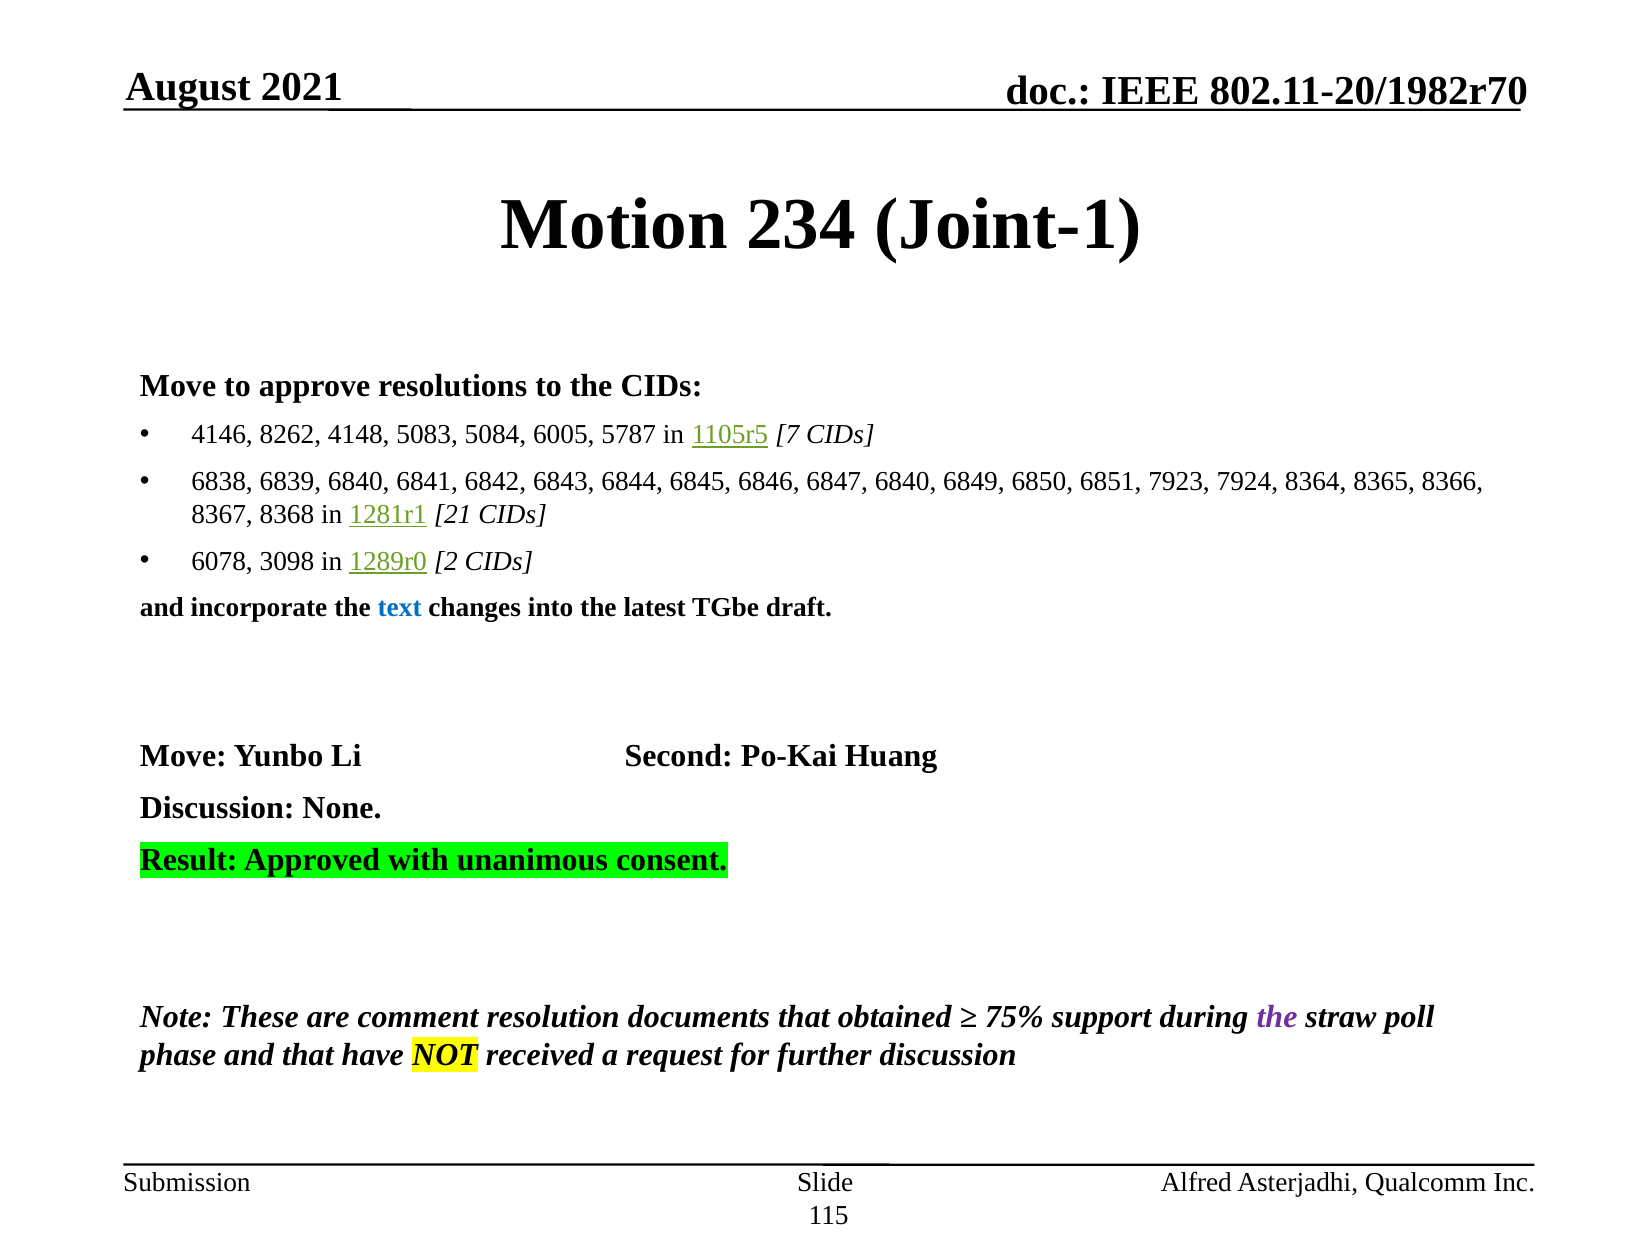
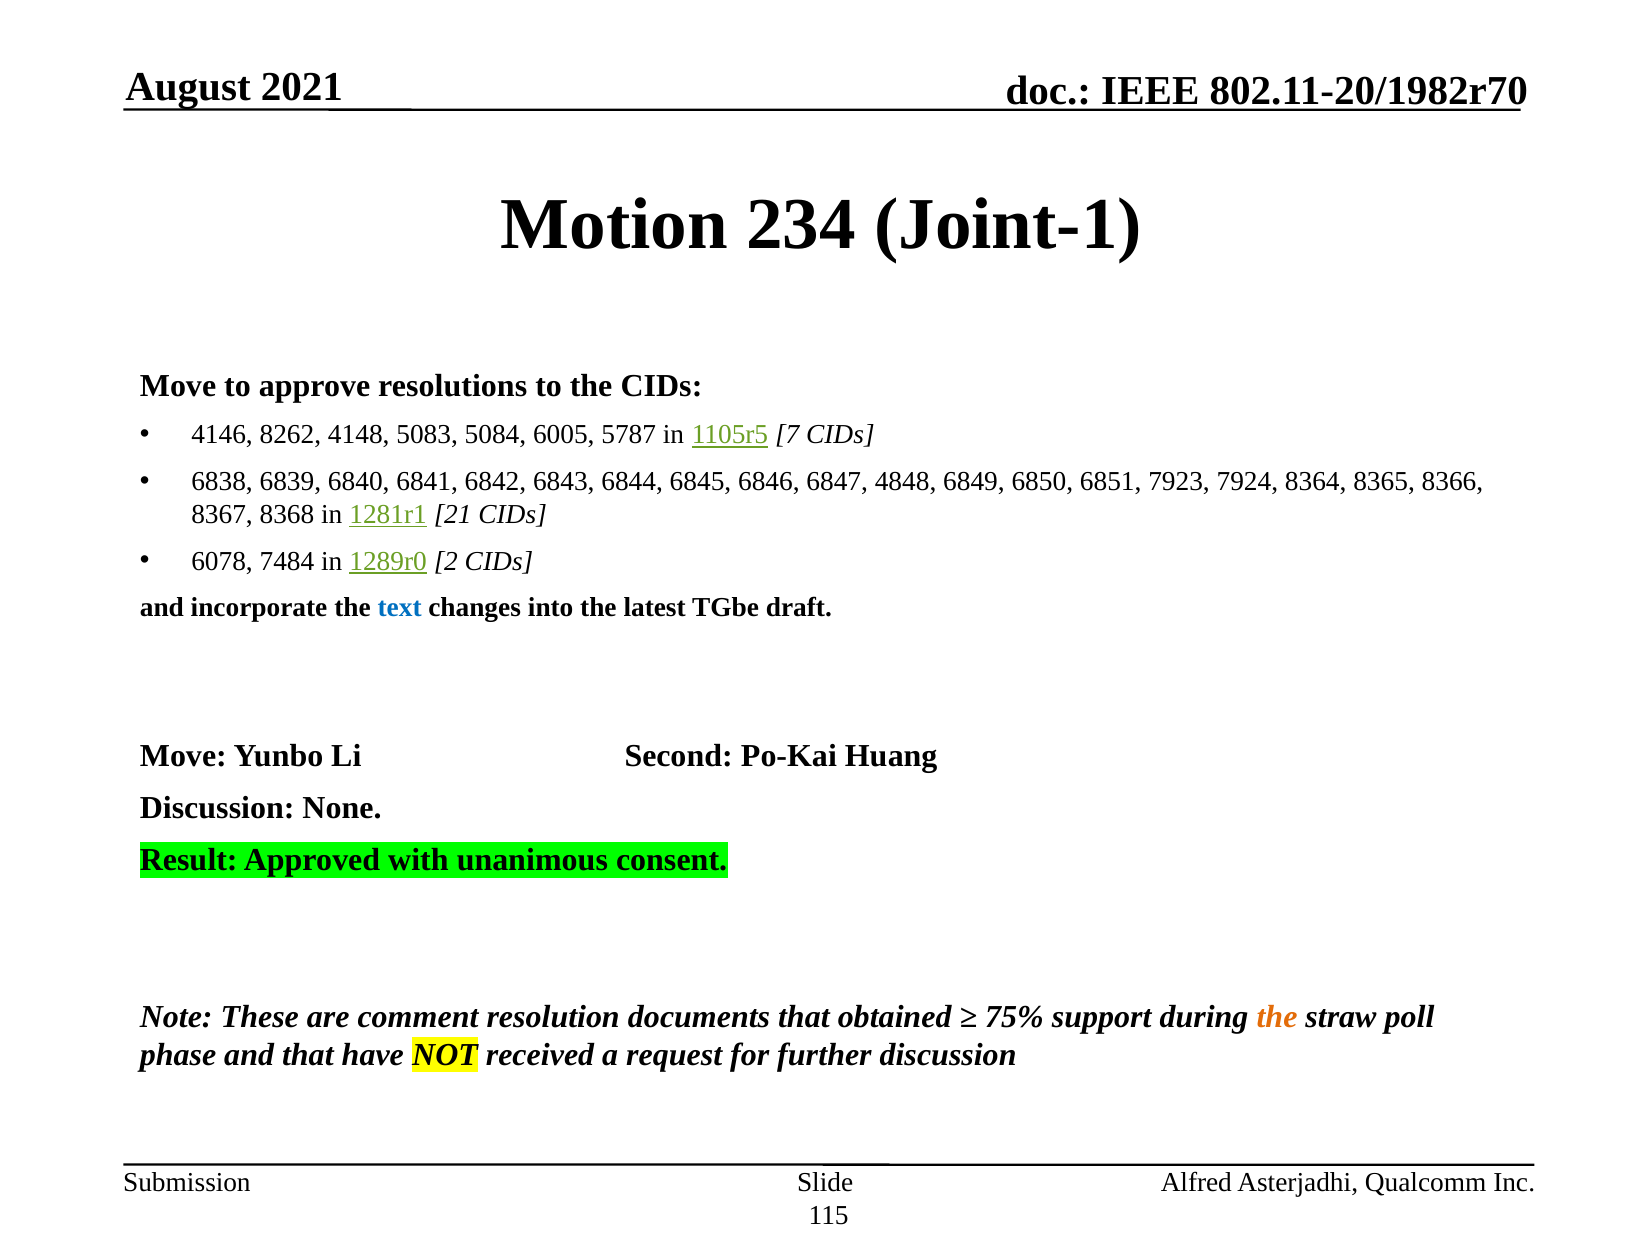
6847 6840: 6840 -> 4848 (906, 482)
3098: 3098 -> 7484 (287, 561)
the colour: purple -> orange (1277, 1016)
